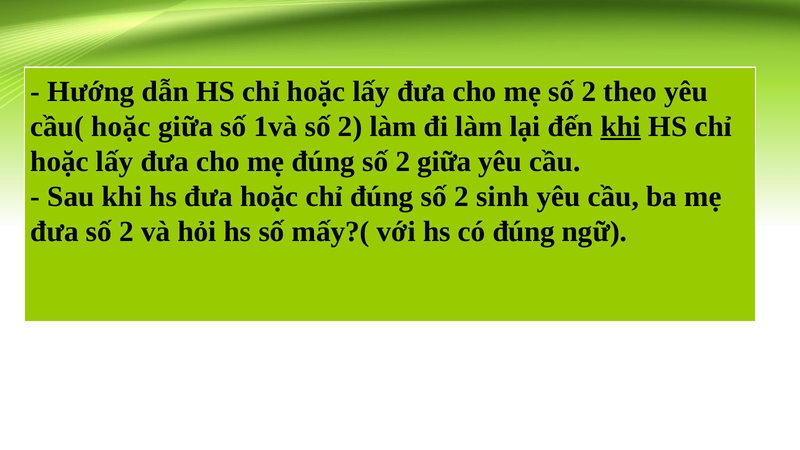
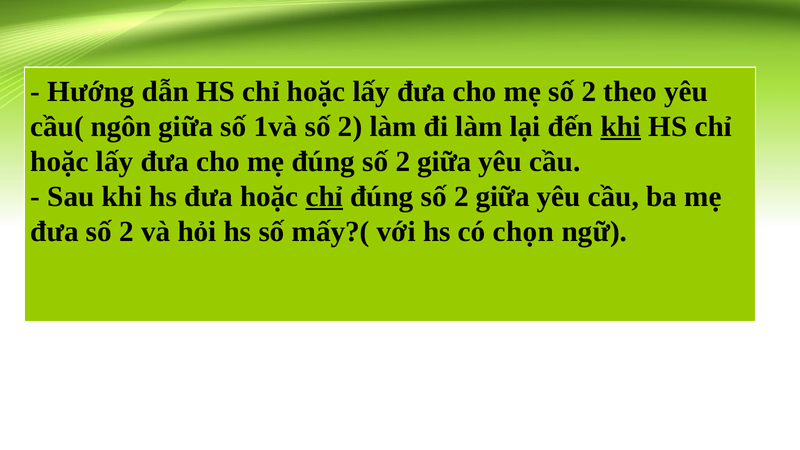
cầu( hoặc: hoặc -> ngôn (121, 126)
chỉ underline: none -> present (324, 196)
sinh: sinh -> giữa (503, 196)
có đúng: đúng -> chọn (523, 232)
